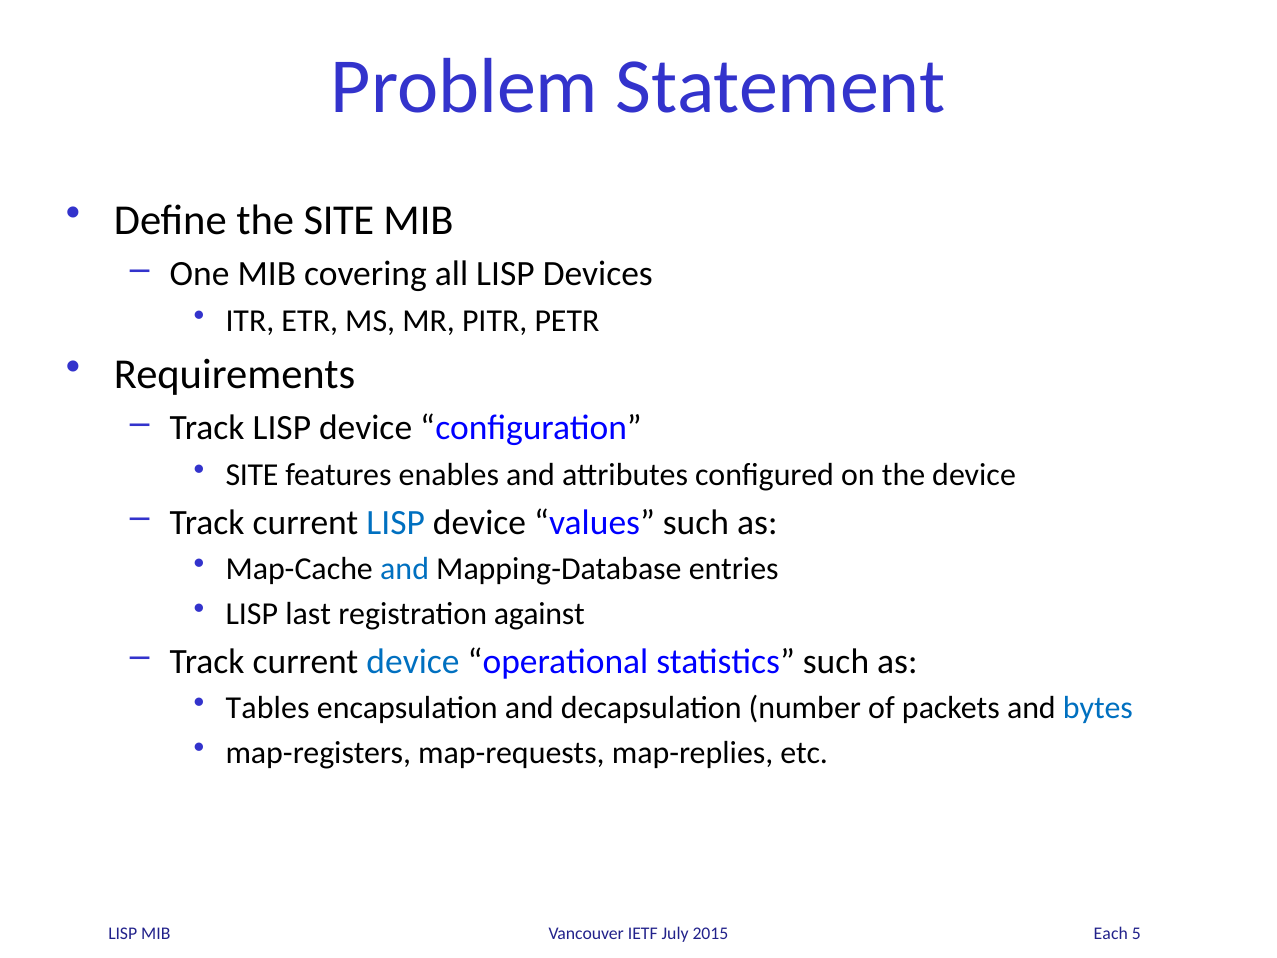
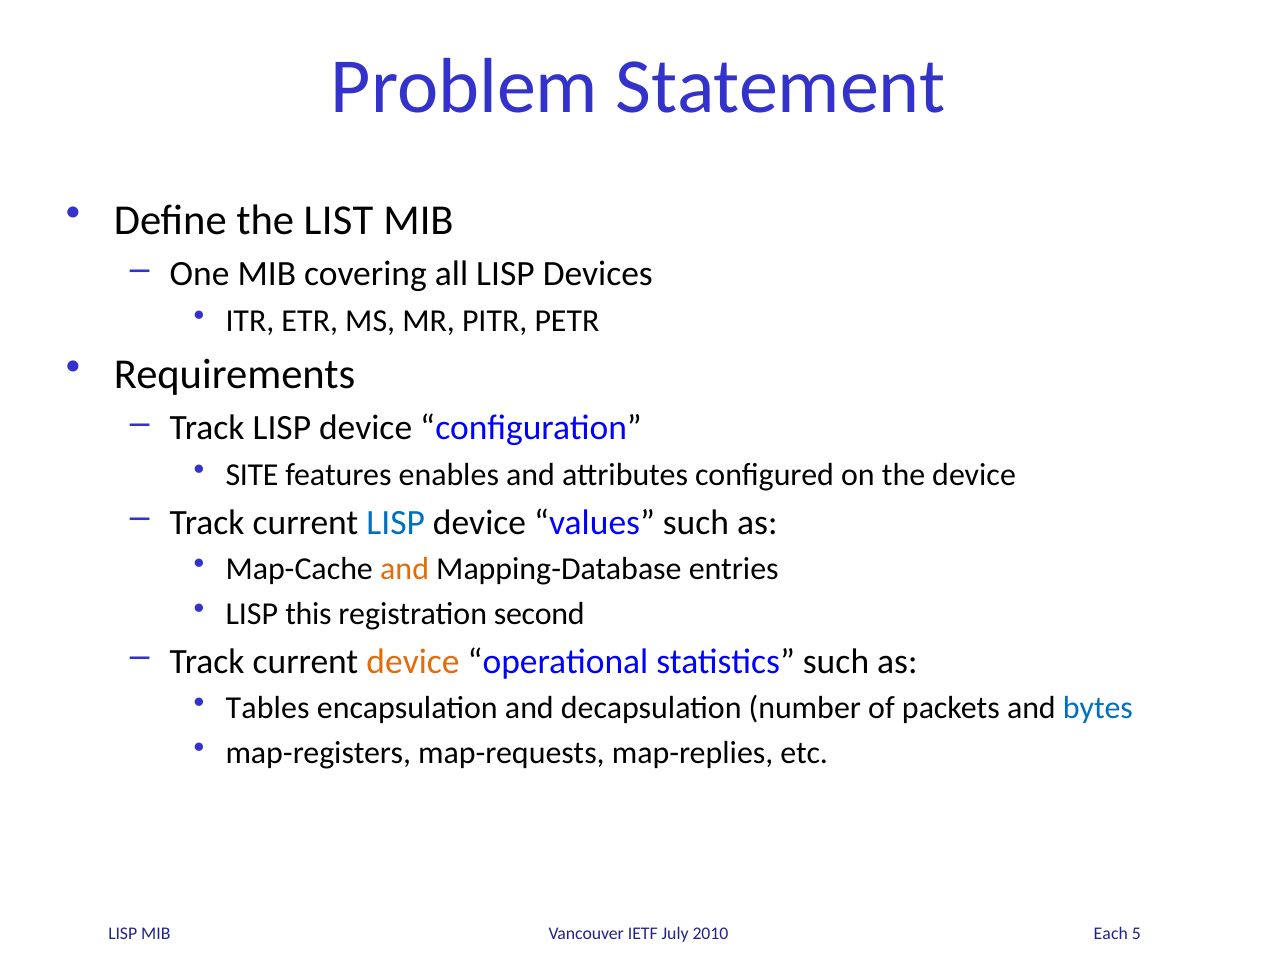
the SITE: SITE -> LIST (339, 221)
and colour: blue -> orange (405, 569)
last: last -> this (308, 614)
against: against -> second (539, 614)
device colour: blue -> orange (413, 661)
2015: 2015 -> 2010 (710, 933)
